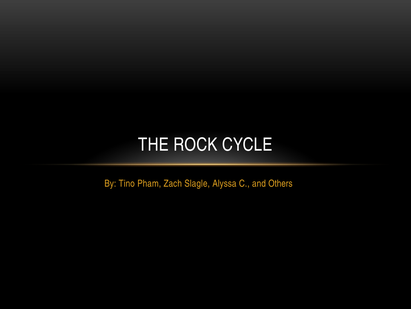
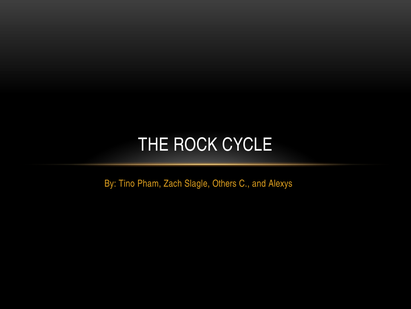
Alyssa: Alyssa -> Others (224, 183)
Others: Others -> Alexys (280, 183)
